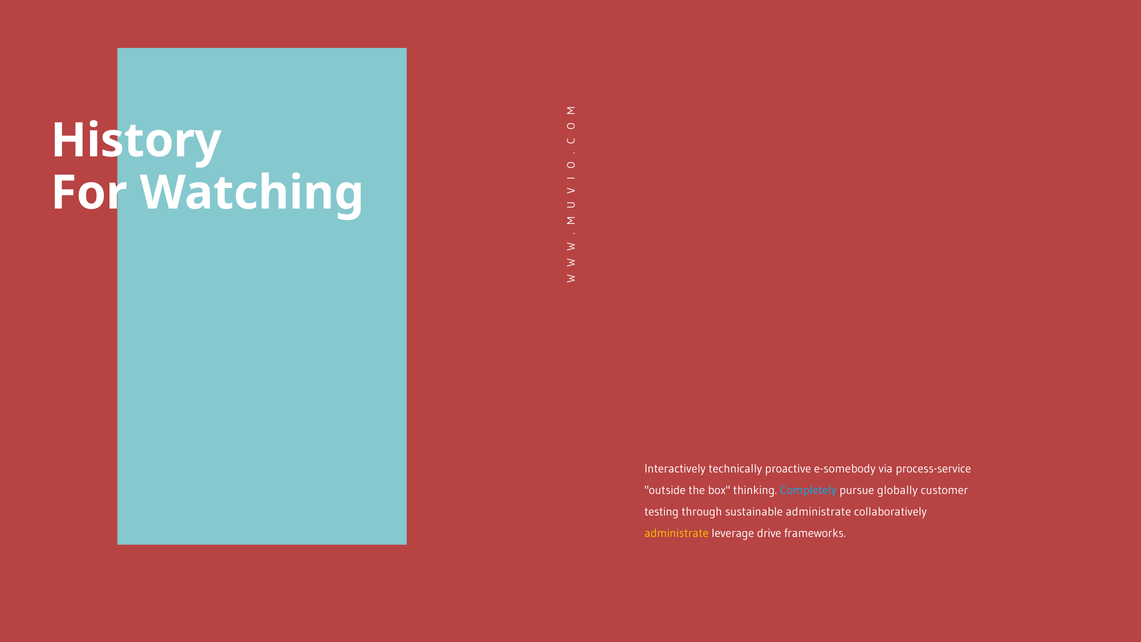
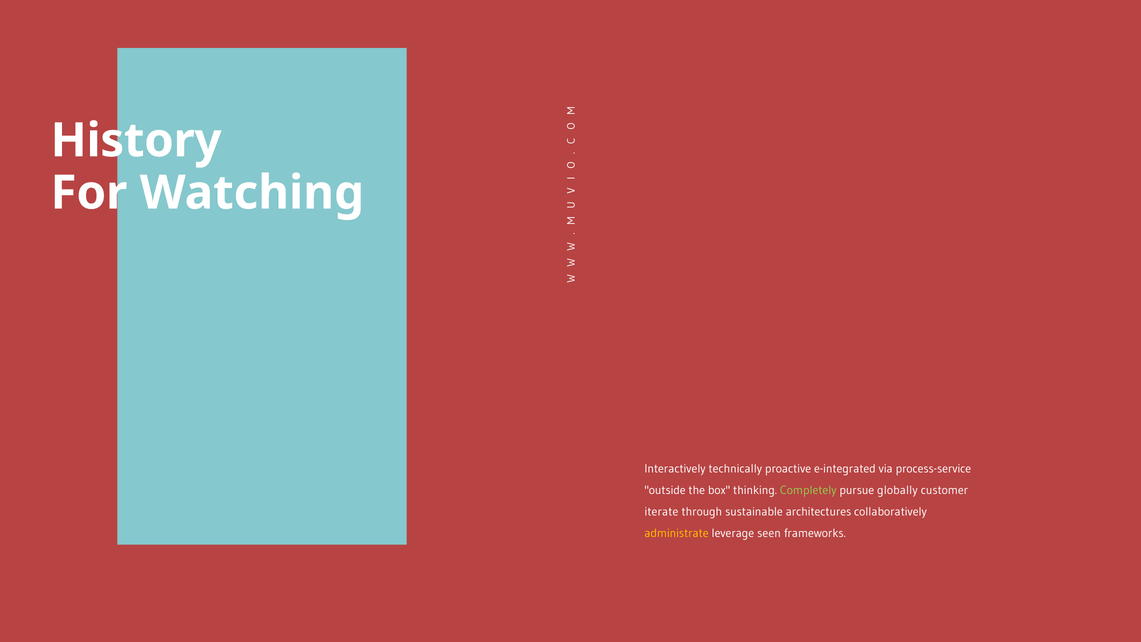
e-somebody: e-somebody -> e-integrated (845, 469)
Completely colour: light blue -> light green (808, 490)
testing: testing -> iterate (661, 512)
sustainable administrate: administrate -> architectures (819, 512)
drive: drive -> seen (769, 533)
